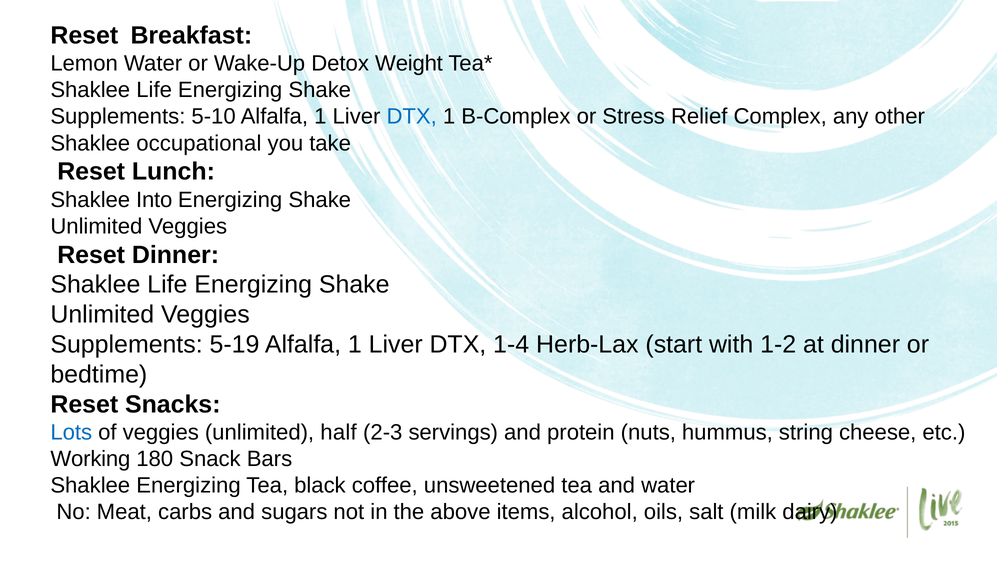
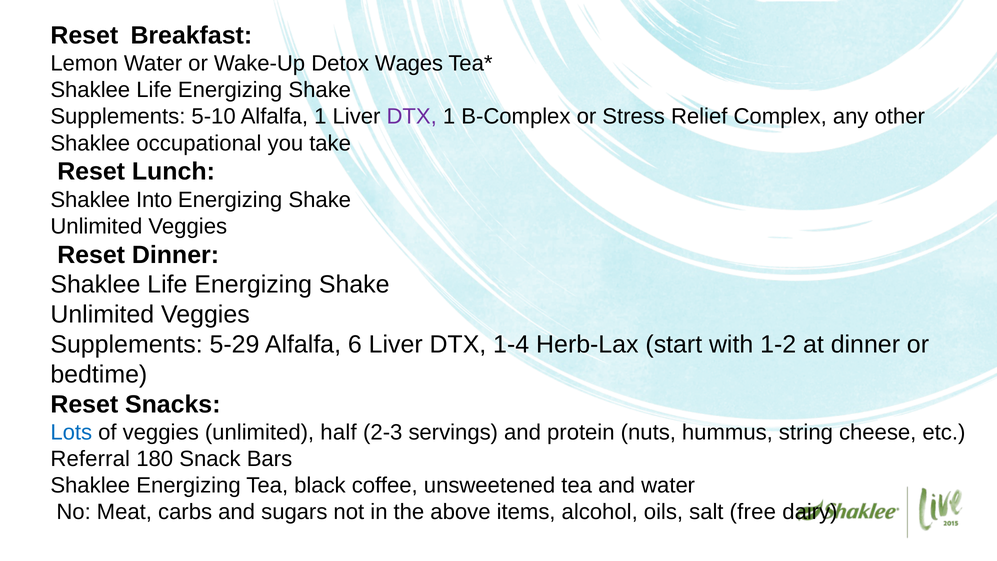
Weight: Weight -> Wages (409, 64)
DTX colour: blue -> purple (412, 117)
5-19: 5-19 -> 5-29 (234, 344)
1: 1 -> 6 (355, 344)
Working: Working -> Referral (90, 459)
milk: milk -> free (753, 512)
